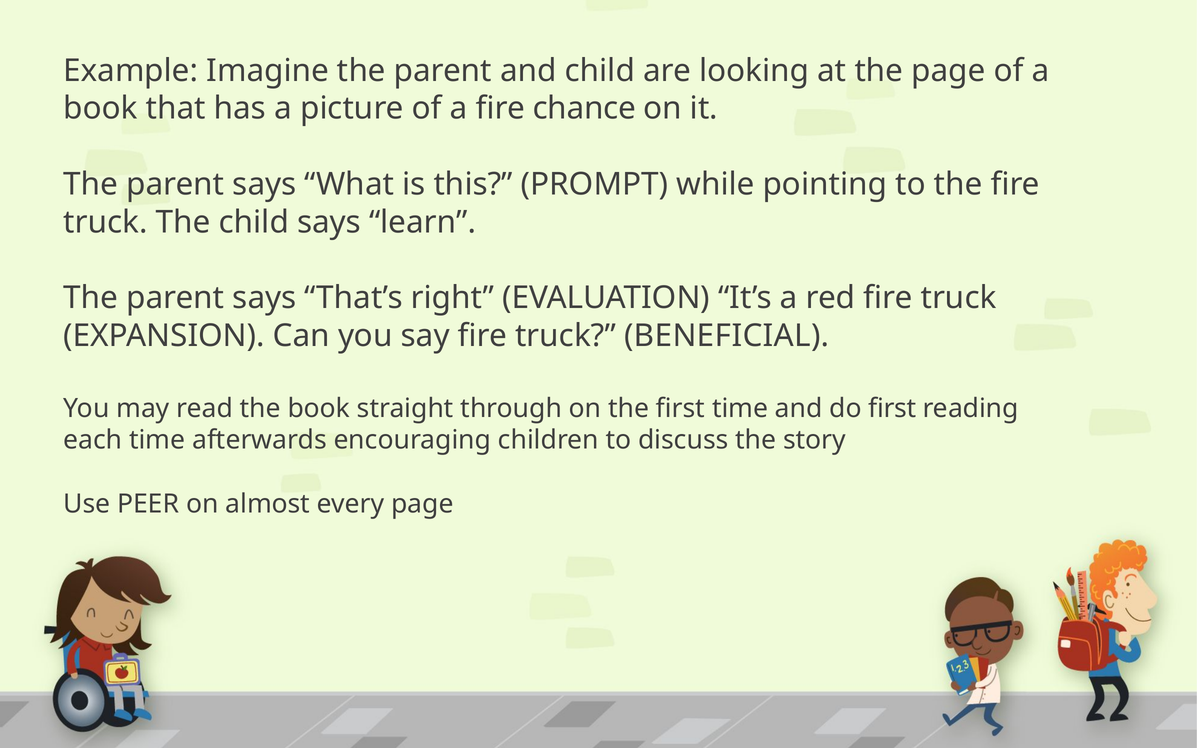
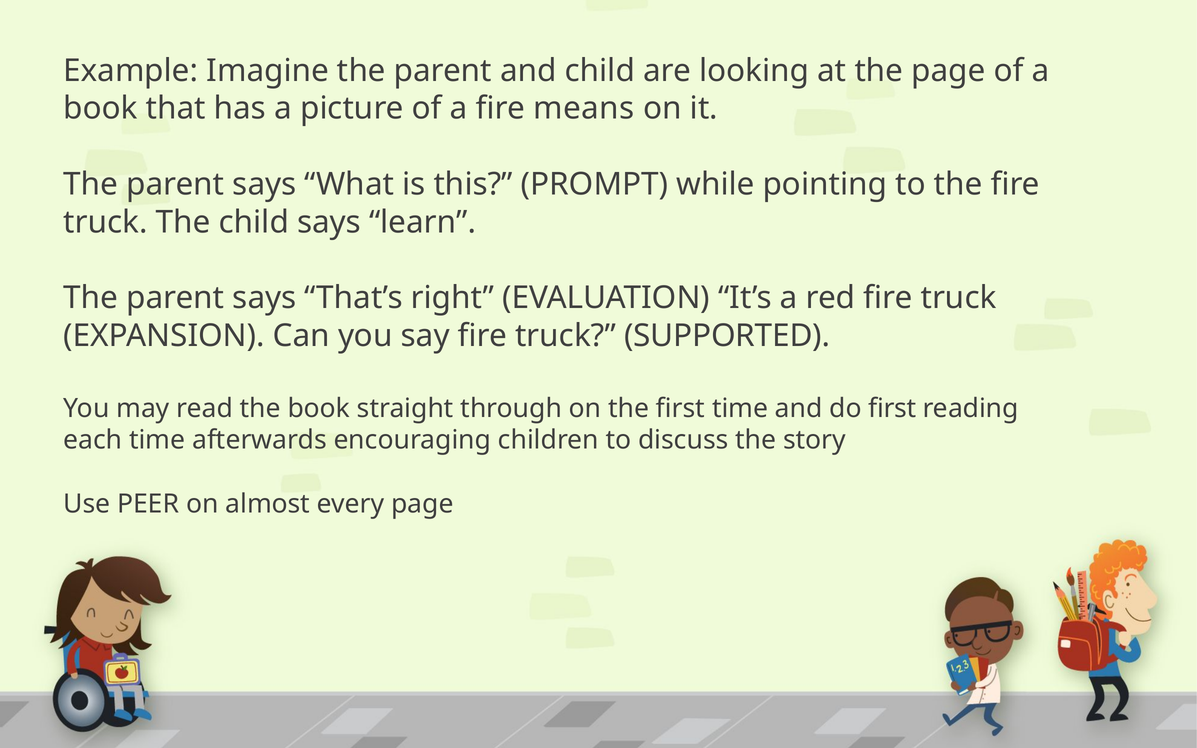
chance: chance -> means (584, 109)
BENEFICIAL: BENEFICIAL -> SUPPORTED (727, 336)
